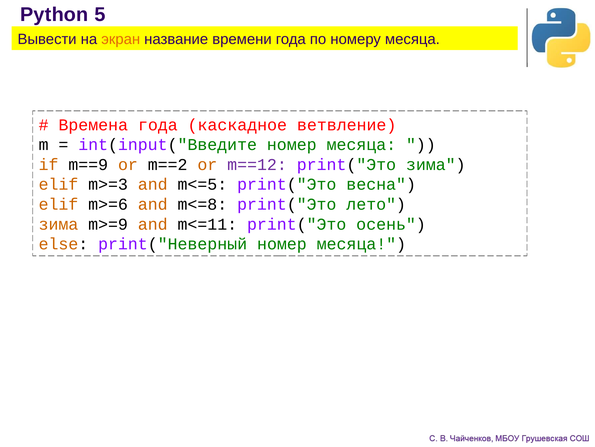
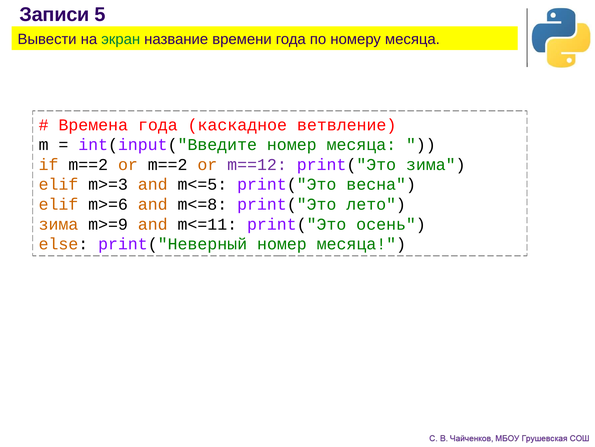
Python: Python -> Записи (55, 14)
экран colour: orange -> green (121, 39)
if m==9: m==9 -> m==2 (88, 164)
